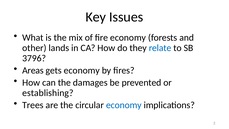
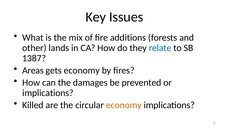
fire economy: economy -> additions (128, 38)
3796: 3796 -> 1387 (34, 58)
establishing: establishing -> implications (48, 93)
Trees: Trees -> Killed (33, 105)
economy colour: blue -> orange (124, 105)
